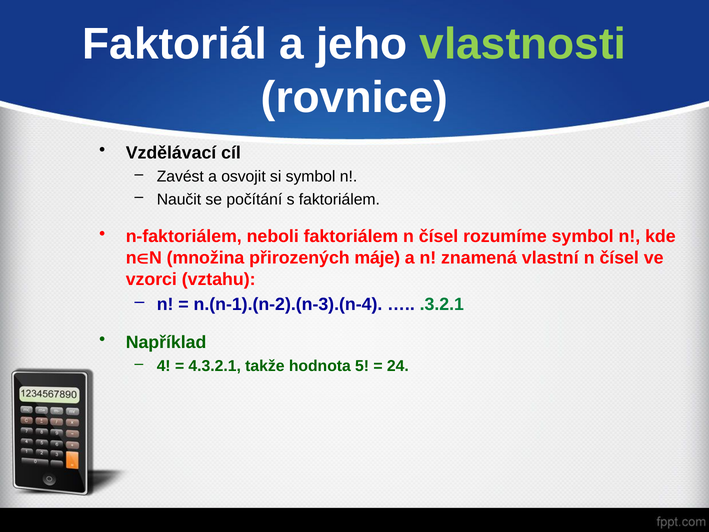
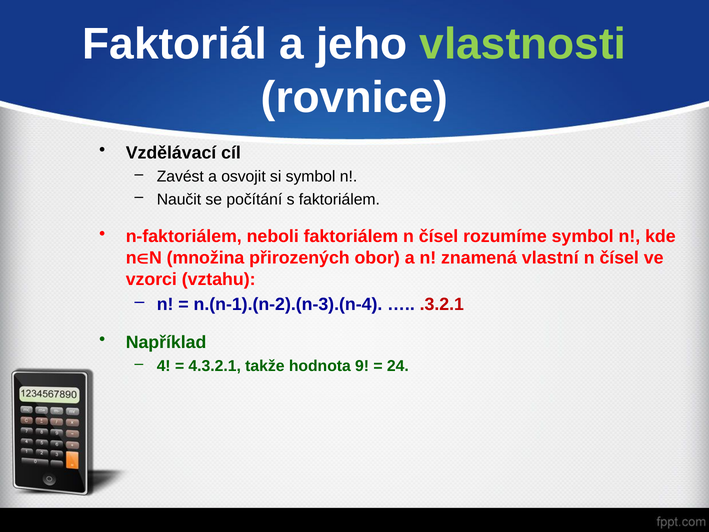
máje: máje -> obor (377, 258)
.3.2.1 colour: green -> red (442, 304)
5: 5 -> 9 (362, 366)
